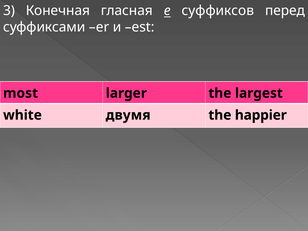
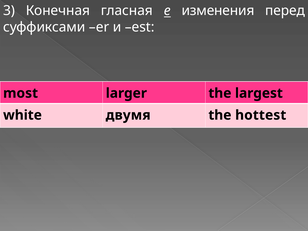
суффиксов: суффиксов -> изменения (218, 11)
happier: happier -> hottest (261, 115)
